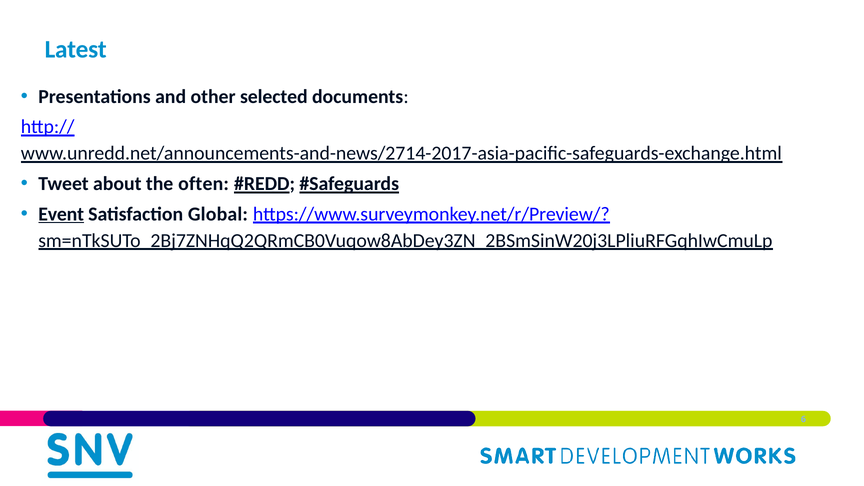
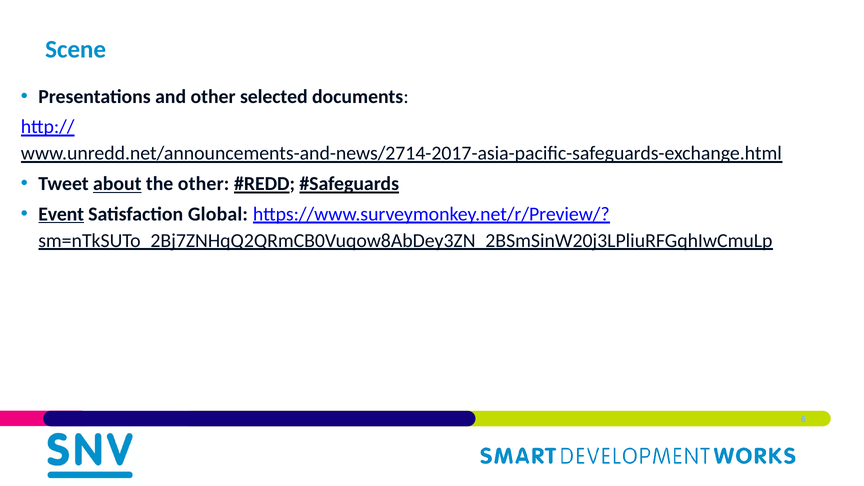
Latest: Latest -> Scene (76, 49)
about underline: none -> present (117, 184)
the often: often -> other (204, 184)
